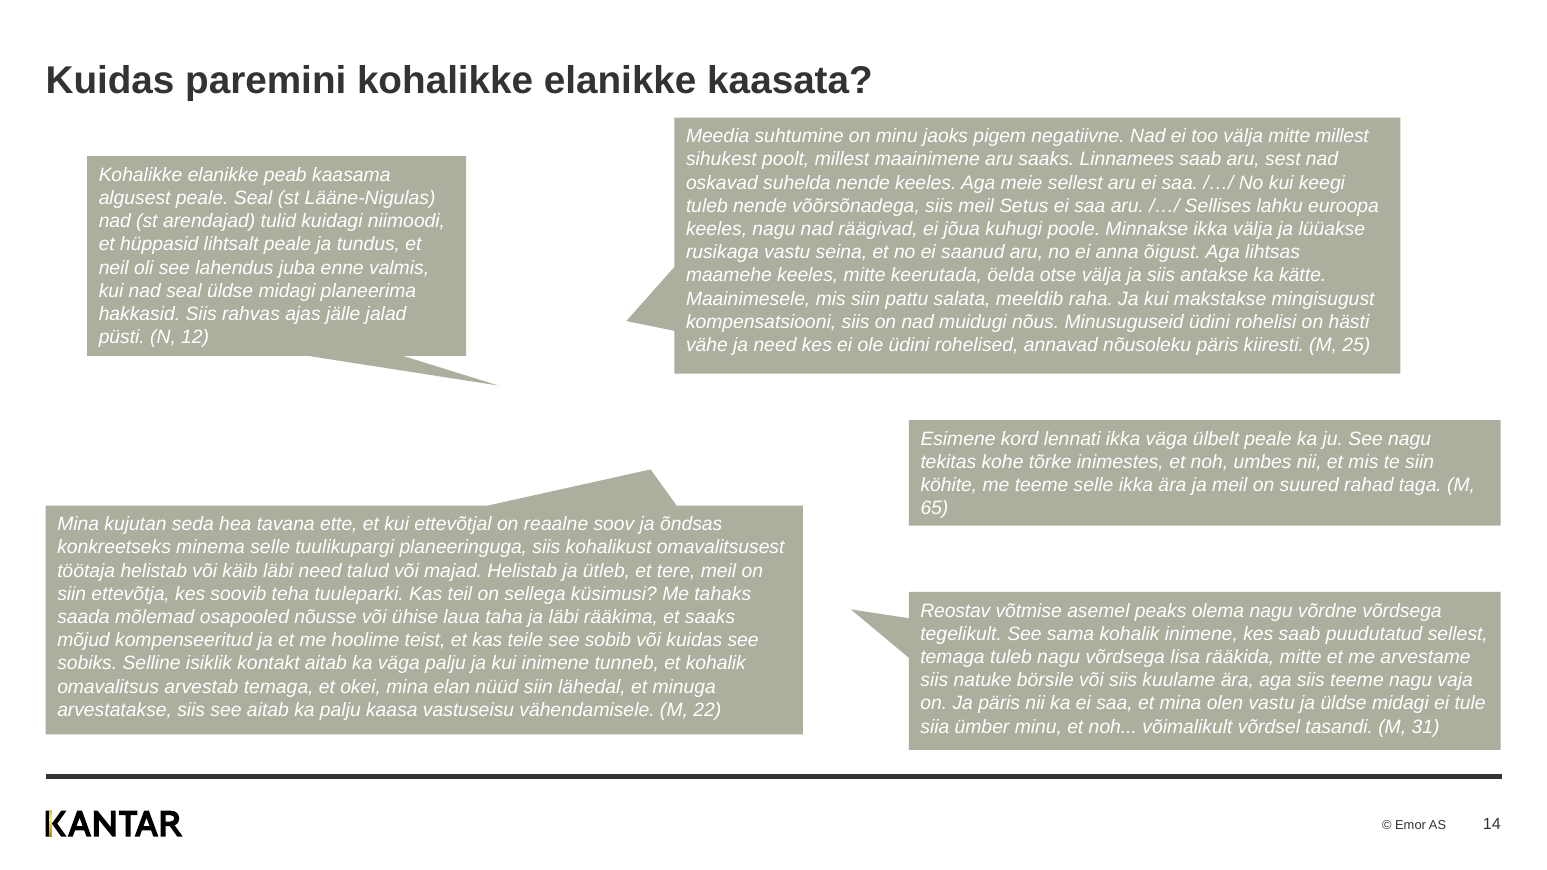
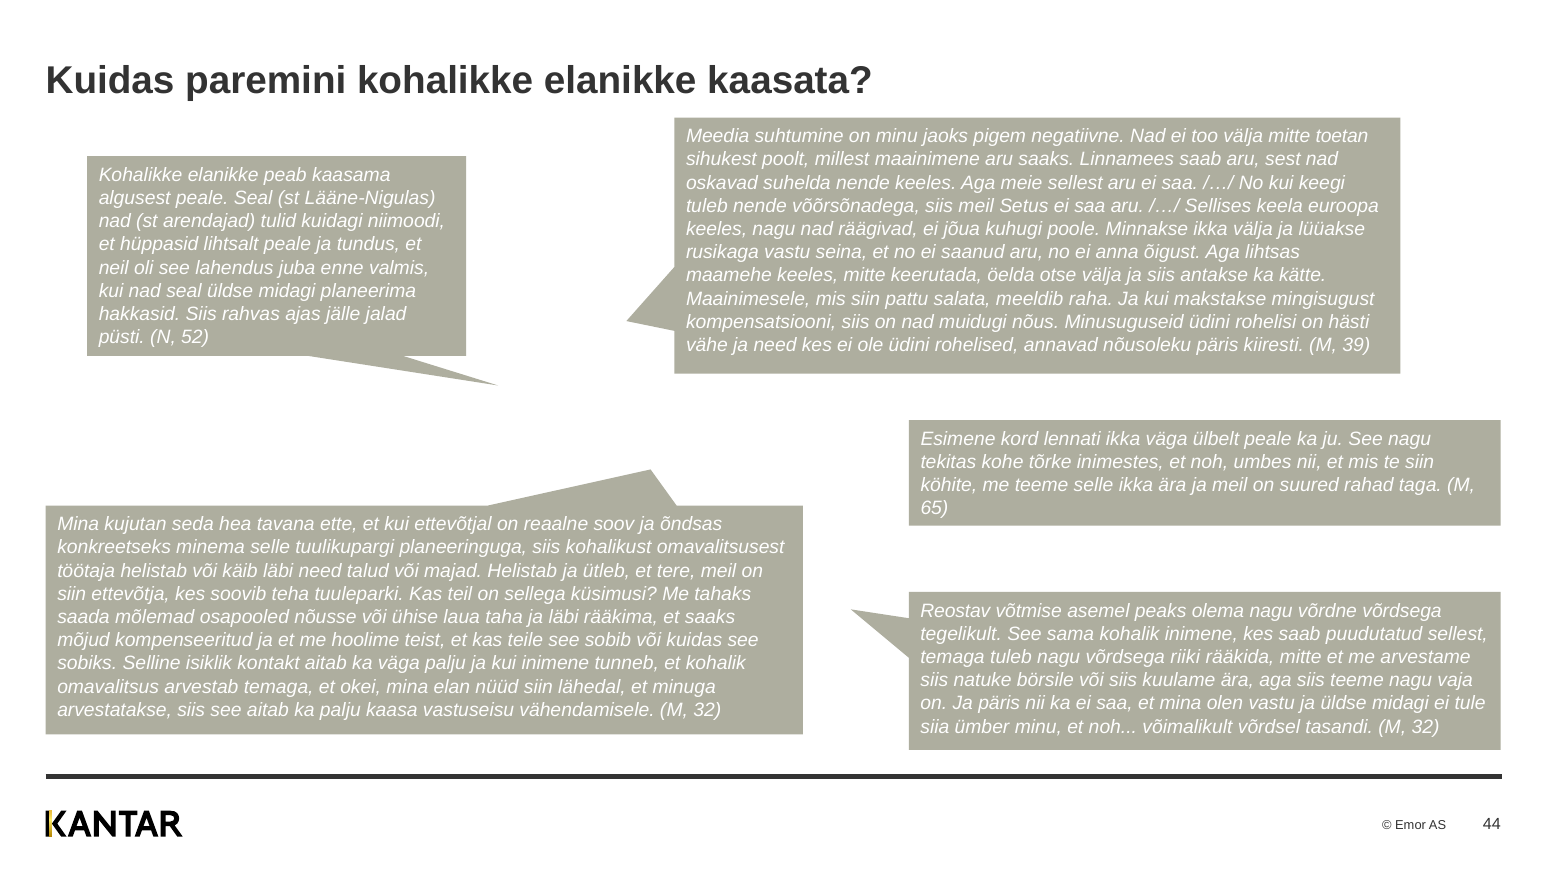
mitte millest: millest -> toetan (1342, 136)
lahku: lahku -> keela (1280, 206)
12: 12 -> 52 (195, 337)
25: 25 -> 39 (1356, 345)
lisa: lisa -> riiki (1185, 657)
vähendamisele M 22: 22 -> 32 (707, 710)
tasandi M 31: 31 -> 32 (1426, 727)
14: 14 -> 44 (1492, 824)
